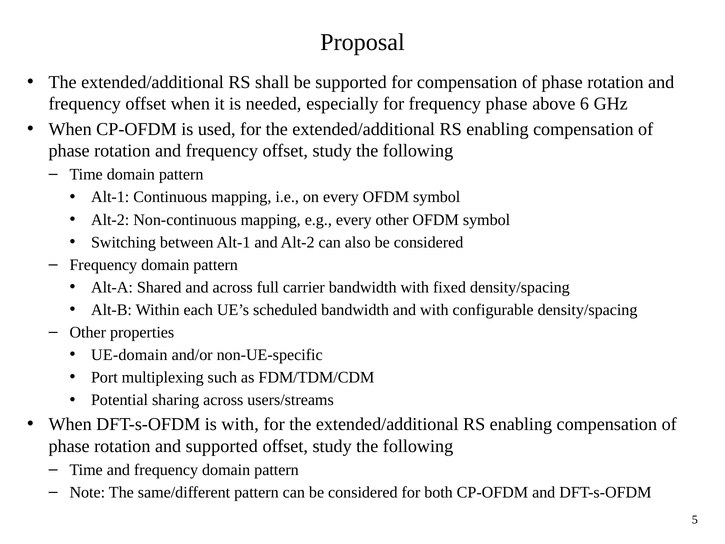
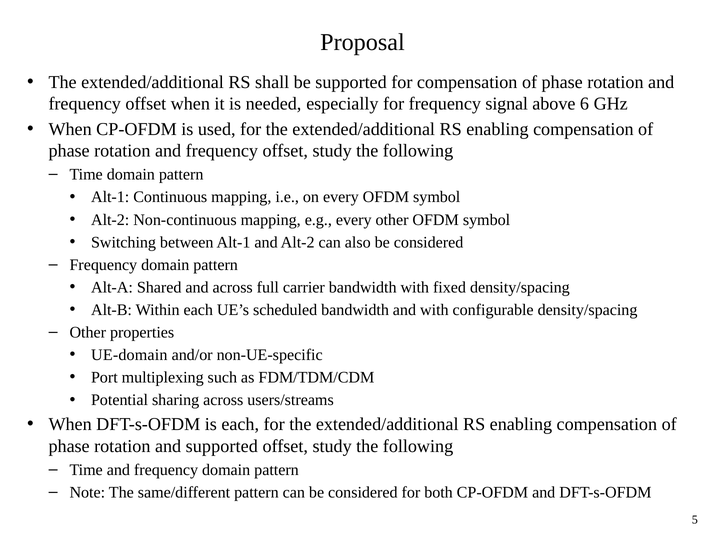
frequency phase: phase -> signal (507, 104)
is with: with -> each (240, 424)
